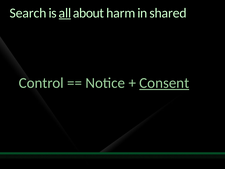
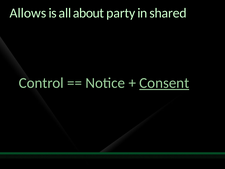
Search: Search -> Allows (28, 13)
all underline: present -> none (65, 13)
harm: harm -> party (121, 13)
